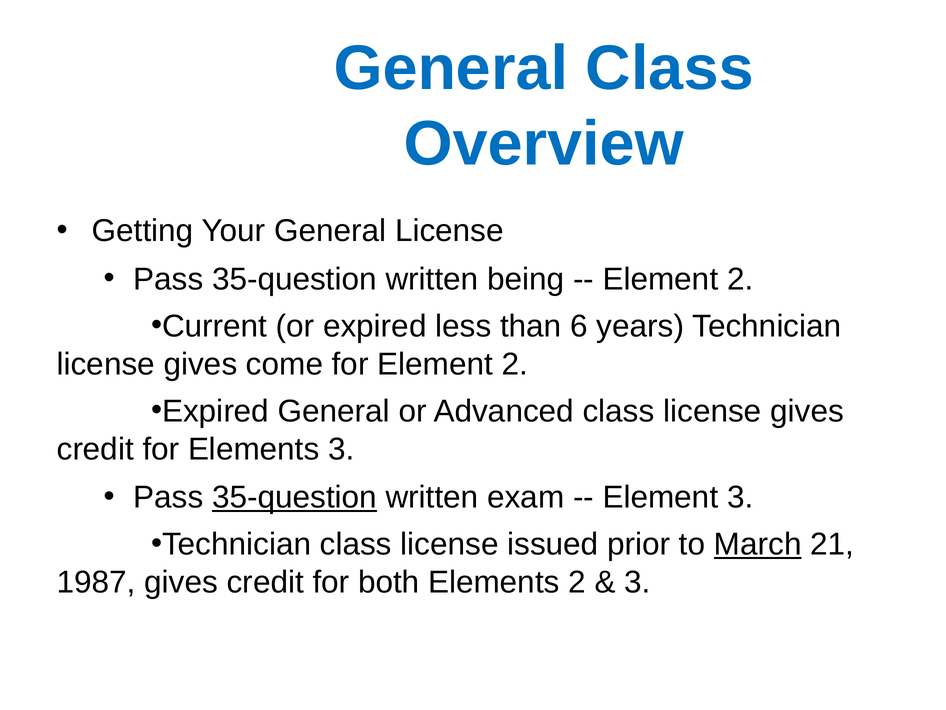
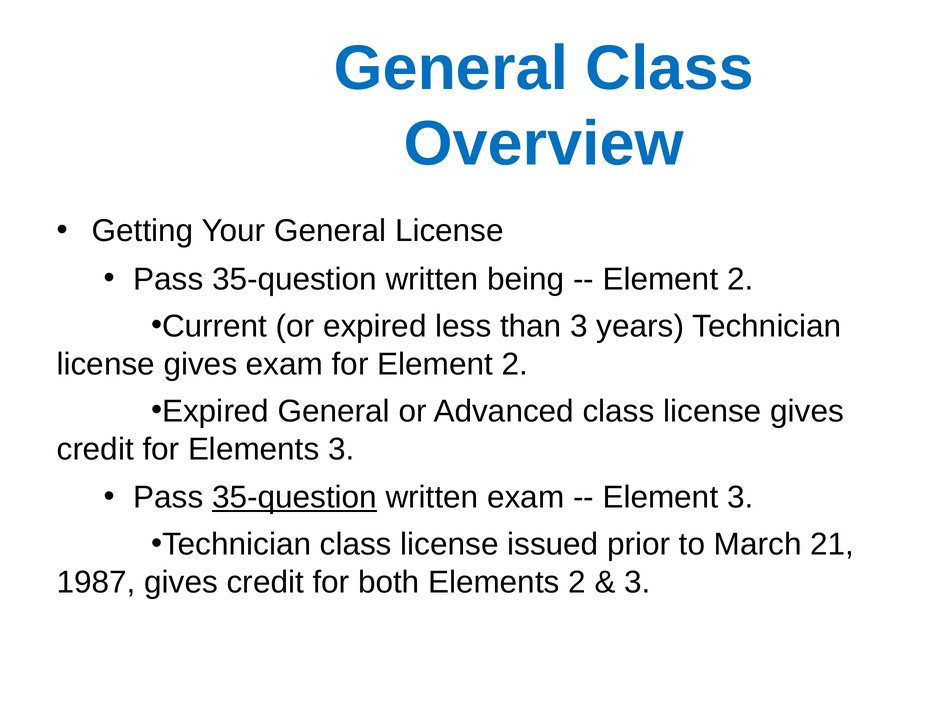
than 6: 6 -> 3 (579, 326)
gives come: come -> exam (285, 364)
March underline: present -> none (758, 544)
